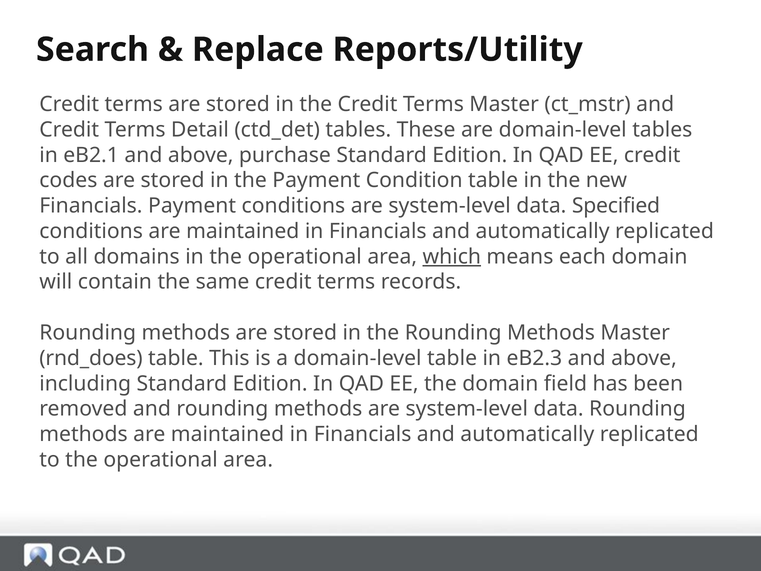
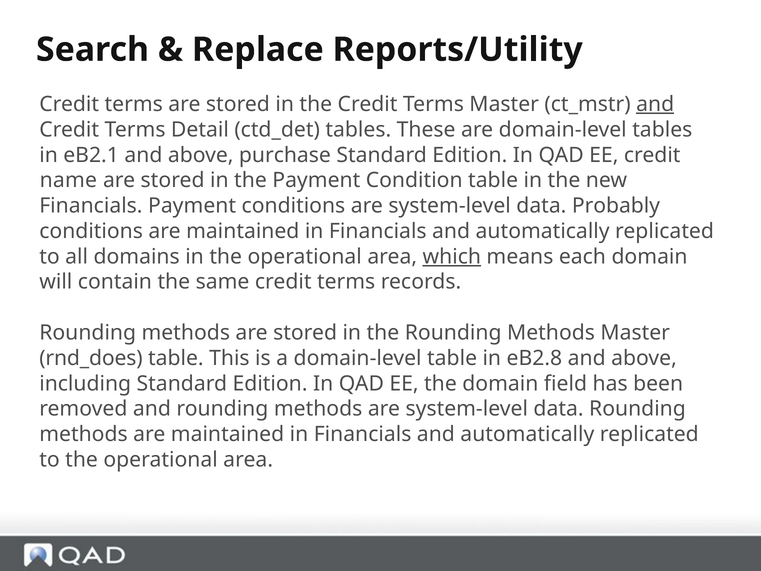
and underline: none -> present (655, 104)
codes: codes -> name (68, 180)
Specified: Specified -> Probably (616, 206)
eB2.3: eB2.3 -> eB2.8 (534, 358)
